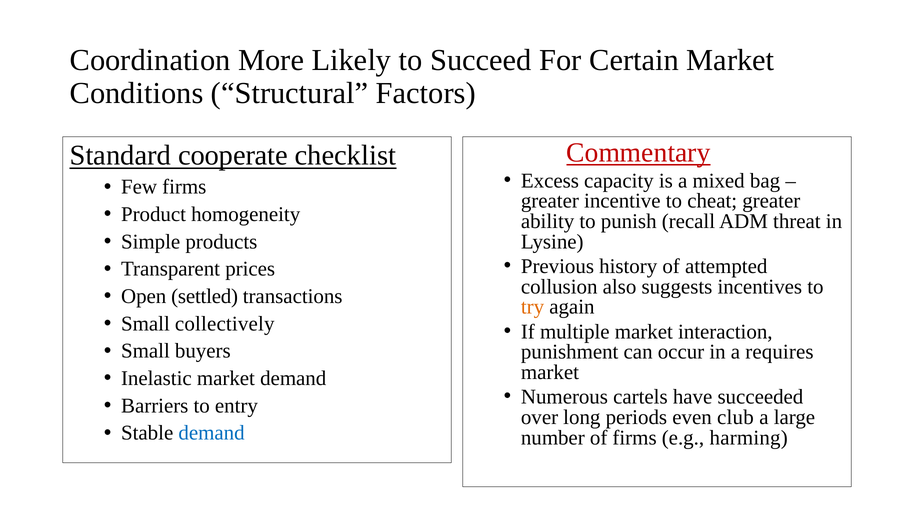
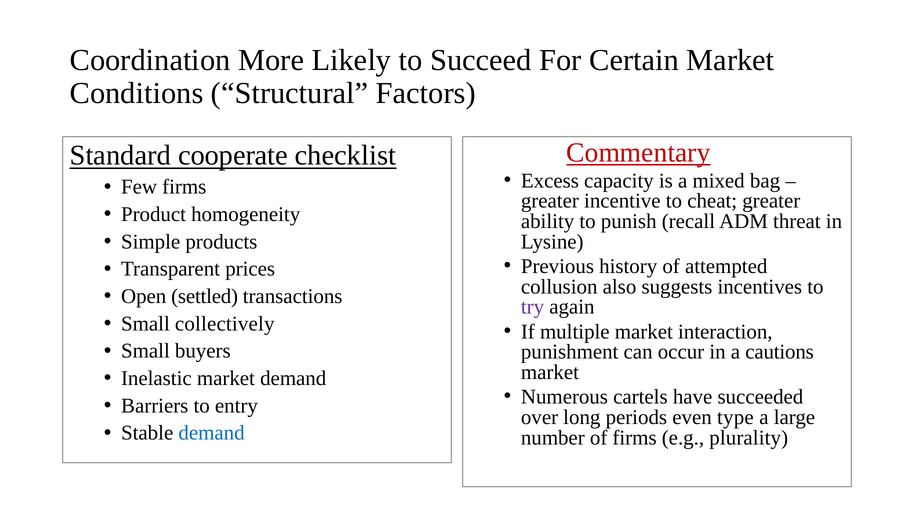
try colour: orange -> purple (533, 307)
requires: requires -> cautions (780, 352)
club: club -> type (735, 417)
harming: harming -> plurality (749, 438)
